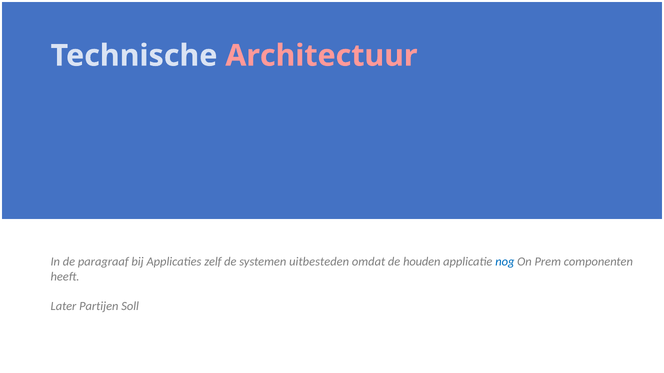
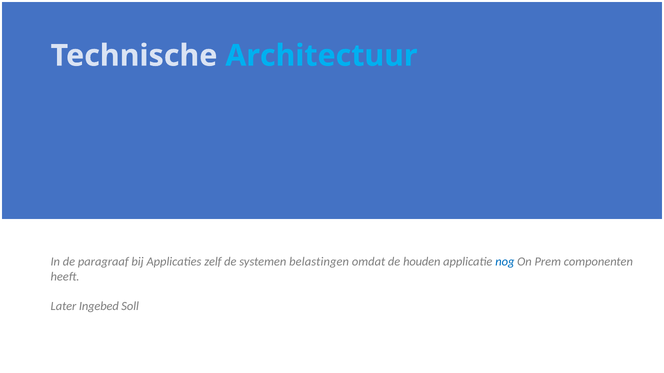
Architectuur colour: pink -> light blue (321, 56)
uitbesteden: uitbesteden -> belastingen (319, 262)
Partijen: Partijen -> Ingebed (99, 307)
